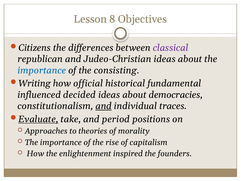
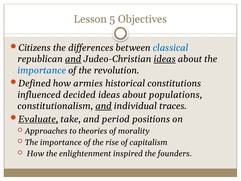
8: 8 -> 5 (112, 19)
classical colour: purple -> blue (171, 48)
and underline: none -> present (73, 59)
ideas underline: none -> present (165, 59)
consisting: consisting -> revolution (117, 70)
Writing: Writing -> Defined (35, 83)
official: official -> armies (88, 83)
fundamental: fundamental -> constitutions (174, 83)
democracies: democracies -> populations (176, 95)
